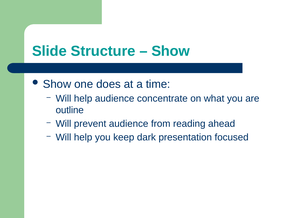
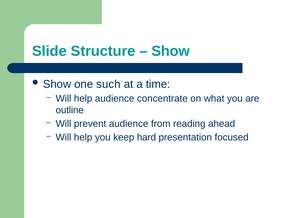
does: does -> such (108, 84)
dark: dark -> hard (146, 137)
